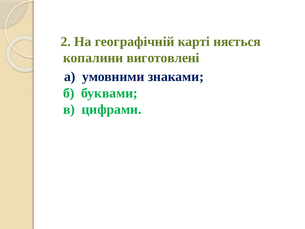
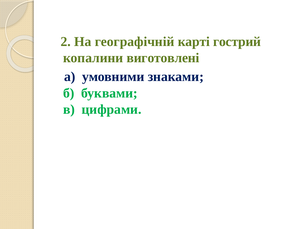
няється: няється -> гострий (237, 42)
